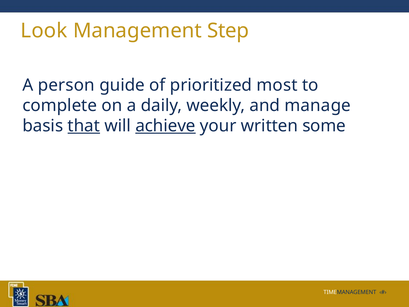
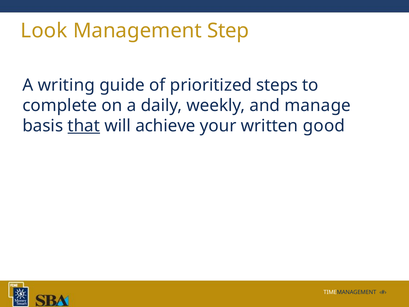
person: person -> writing (66, 85)
most: most -> steps (277, 85)
achieve underline: present -> none (165, 126)
some: some -> good (324, 126)
